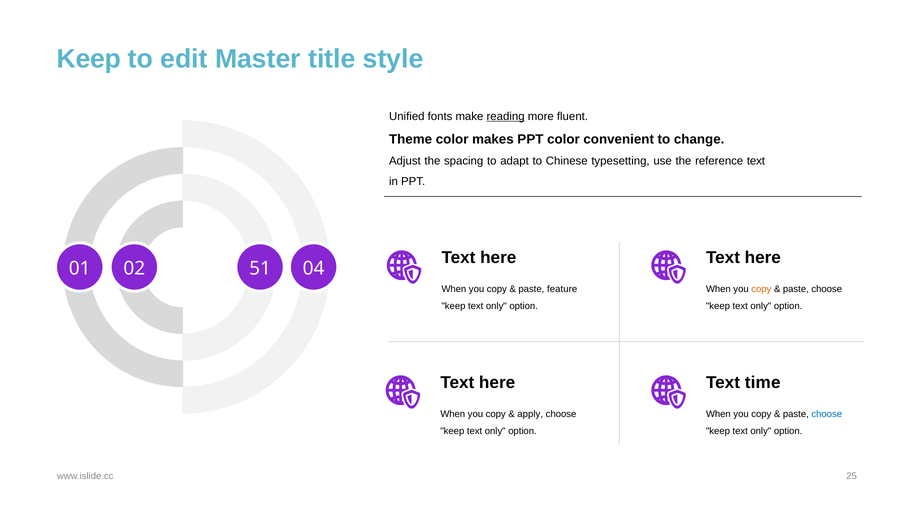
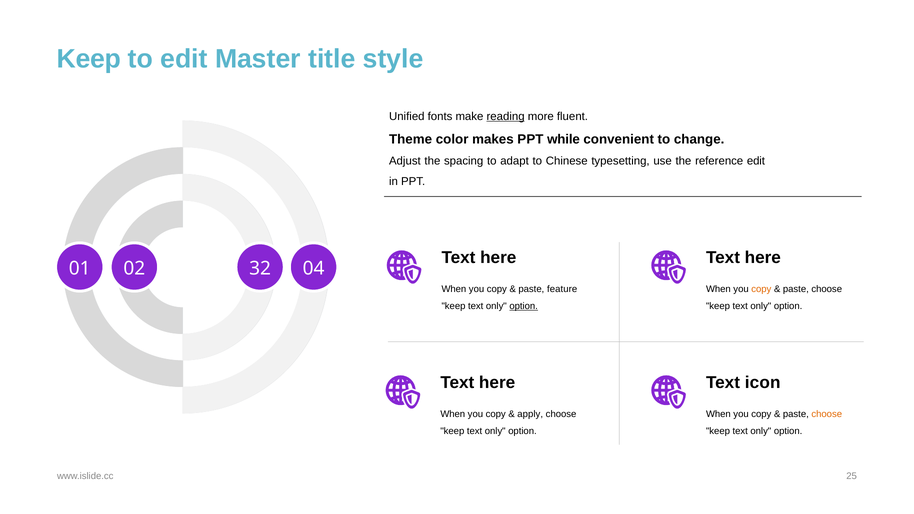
PPT color: color -> while (564, 139)
reference text: text -> edit (756, 161)
51: 51 -> 32 (260, 268)
option underline: none -> present (524, 306)
time: time -> icon (763, 383)
choose colour: blue -> orange (827, 414)
